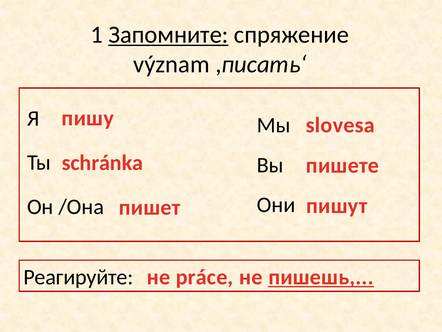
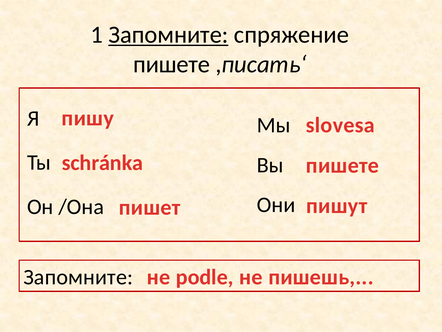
význam: význam -> пишете (172, 64)
Реагируйте: Реагируйте -> Запомните (78, 277)
práce: práce -> podle (205, 277)
пишешь underline: present -> none (321, 277)
